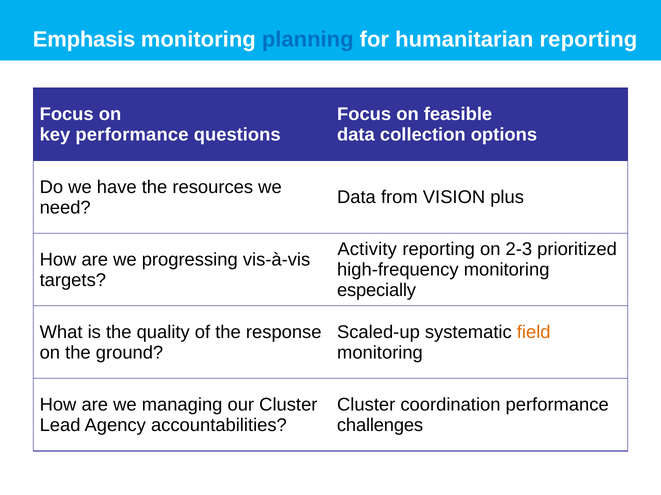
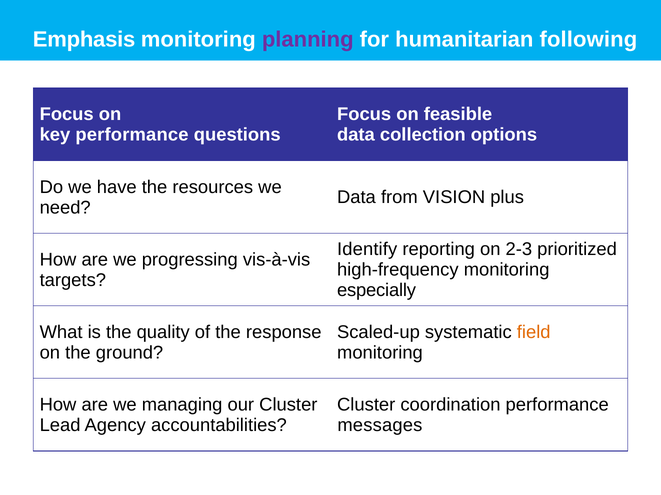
planning colour: blue -> purple (308, 39)
humanitarian reporting: reporting -> following (588, 39)
Activity: Activity -> Identify (367, 250)
challenges: challenges -> messages (380, 426)
